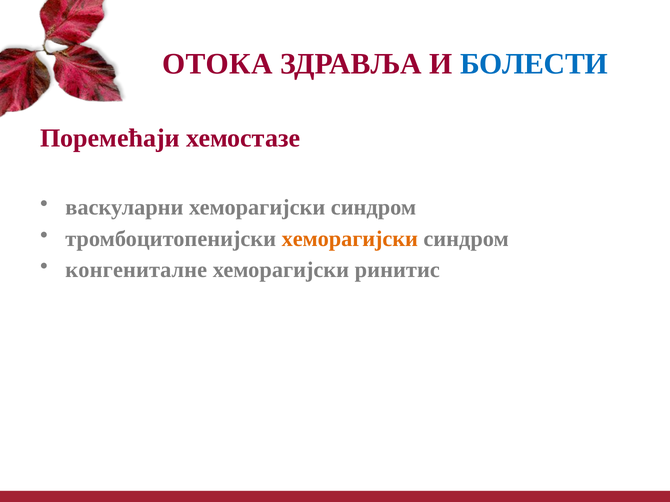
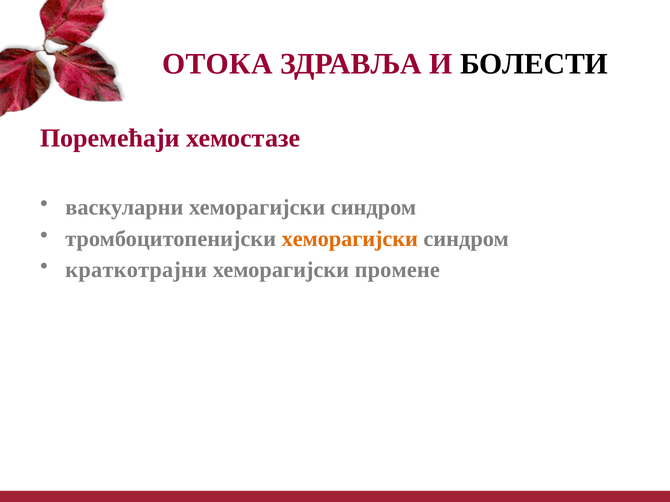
БОЛЕСТИ colour: blue -> black (534, 64)
конгениталне: конгениталне -> краткотрајни (136, 270)
ринитис: ринитис -> промене (397, 270)
